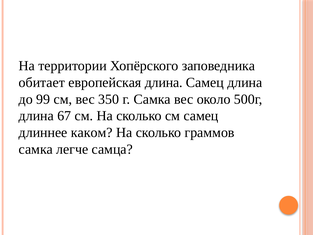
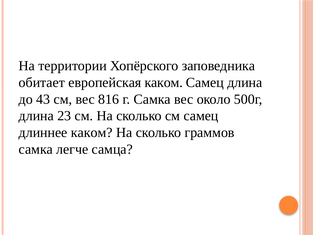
европейская длина: длина -> каком (164, 82)
99: 99 -> 43 (43, 99)
350: 350 -> 816 (109, 99)
67: 67 -> 23 (64, 116)
